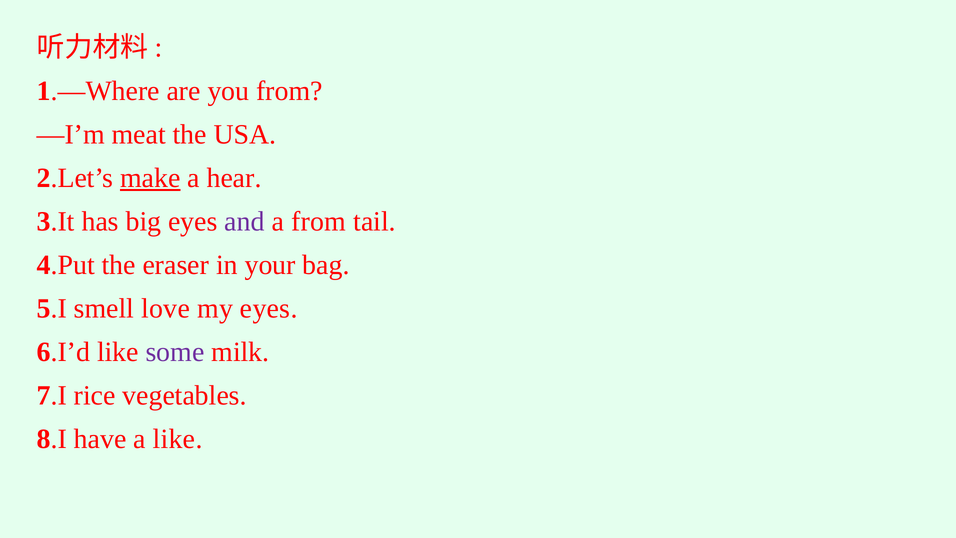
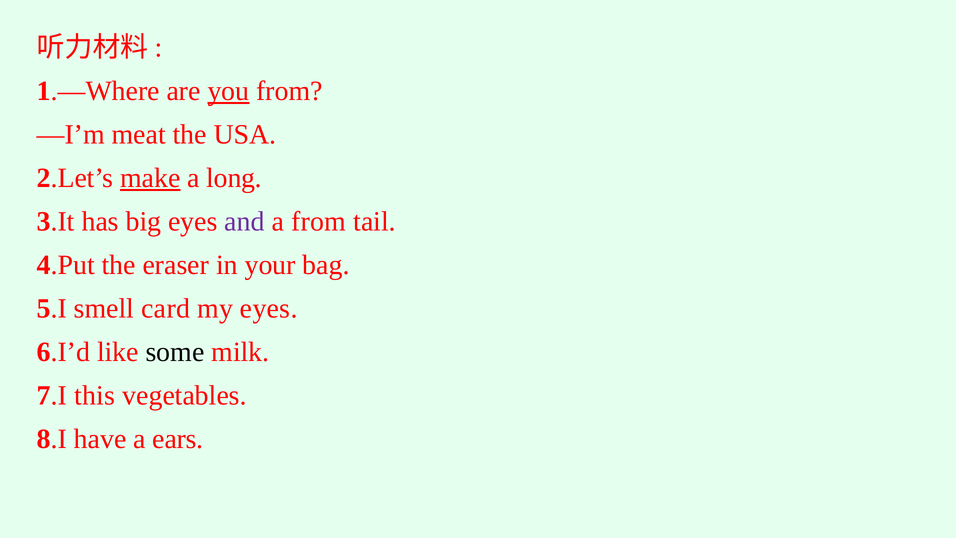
you underline: none -> present (228, 91)
hear: hear -> long (234, 178)
love: love -> card (166, 308)
some colour: purple -> black (175, 352)
rice: rice -> this (95, 395)
a like: like -> ears (178, 439)
